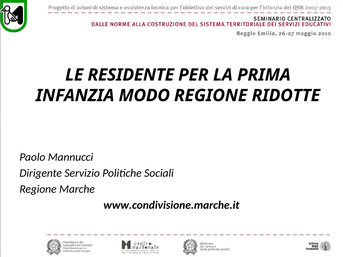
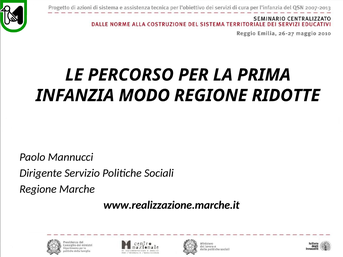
RESIDENTE: RESIDENTE -> PERCORSO (131, 75)
www.condivisione.marche.it: www.condivisione.marche.it -> www.realizzazione.marche.it (171, 205)
